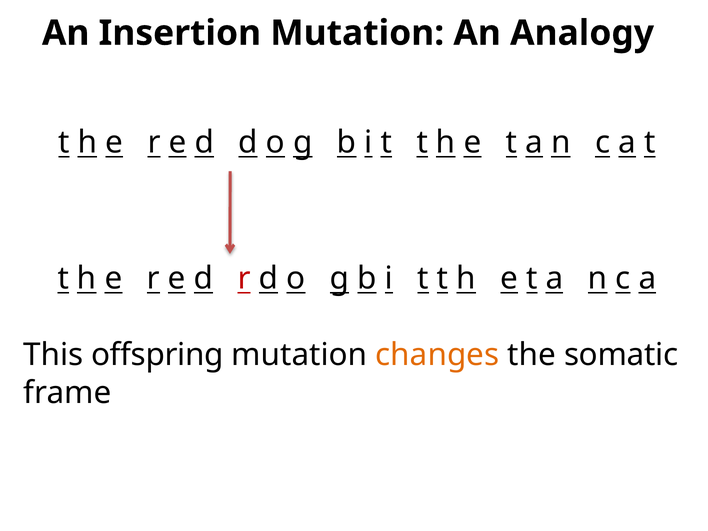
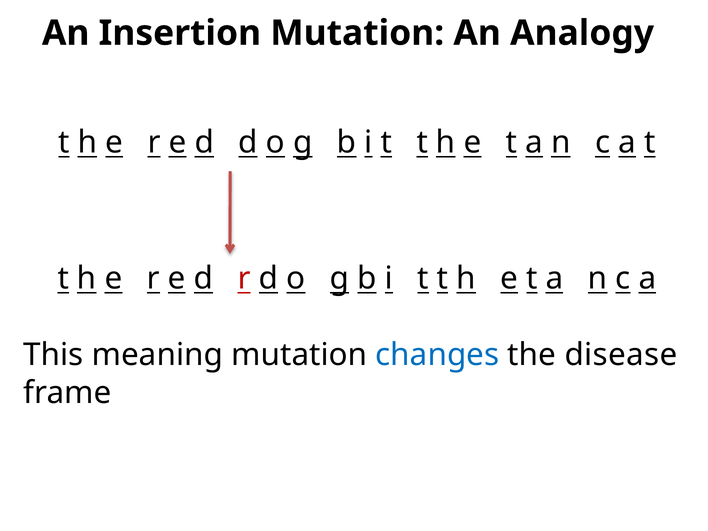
offspring: offspring -> meaning (157, 355)
changes colour: orange -> blue (437, 355)
somatic: somatic -> disease (621, 355)
